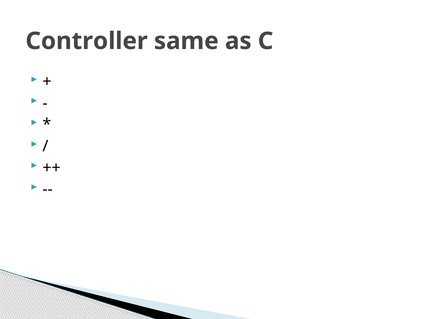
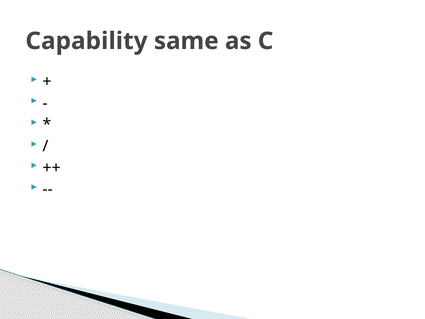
Controller: Controller -> Capability (86, 41)
